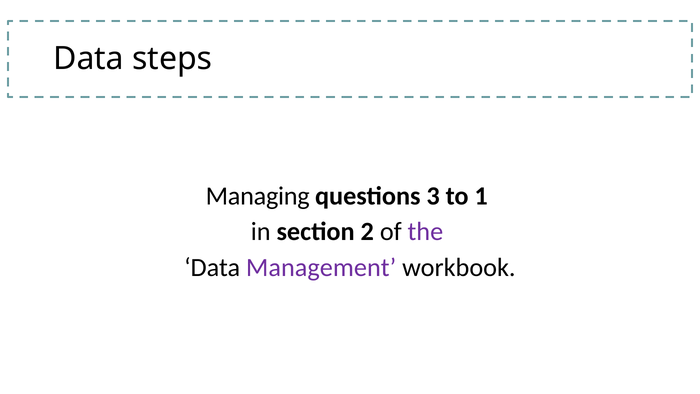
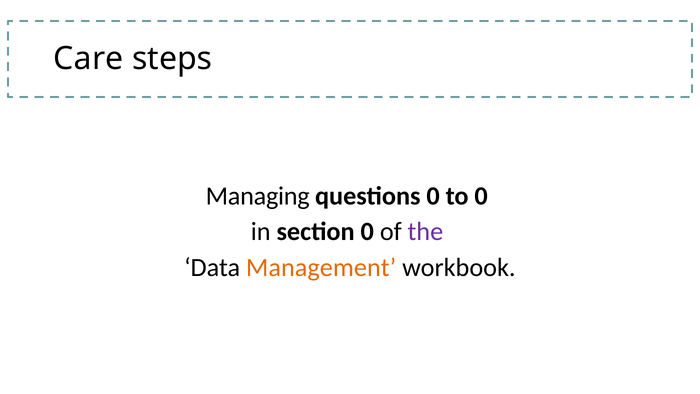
Data: Data -> Care (88, 59)
questions 3: 3 -> 0 (433, 196)
to 1: 1 -> 0 (481, 196)
section 2: 2 -> 0 (367, 232)
Management colour: purple -> orange (321, 267)
